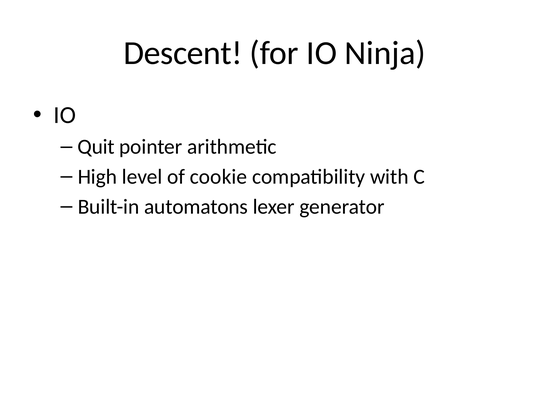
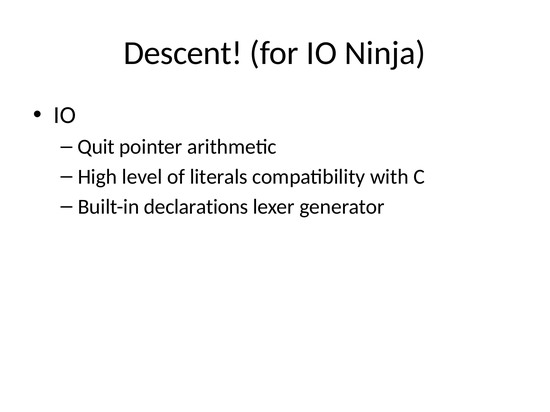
cookie: cookie -> literals (219, 177)
automatons: automatons -> declarations (196, 207)
